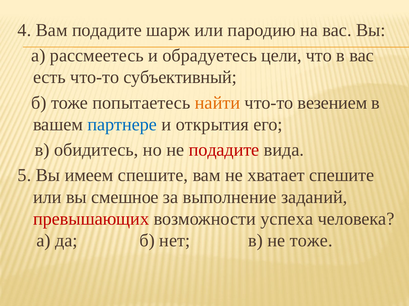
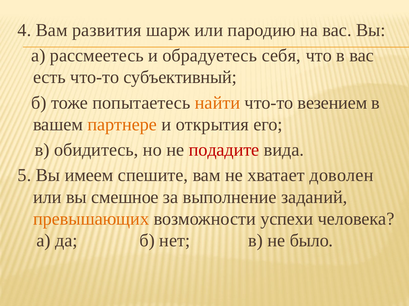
Вам подадите: подадите -> развития (107, 30)
цели: цели -> себя (281, 56)
партнере colour: blue -> orange (122, 125)
хватает спешите: спешите -> доволен (342, 176)
превышающих colour: red -> orange (91, 219)
успеха: успеха -> успехи (287, 219)
не тоже: тоже -> было (311, 241)
